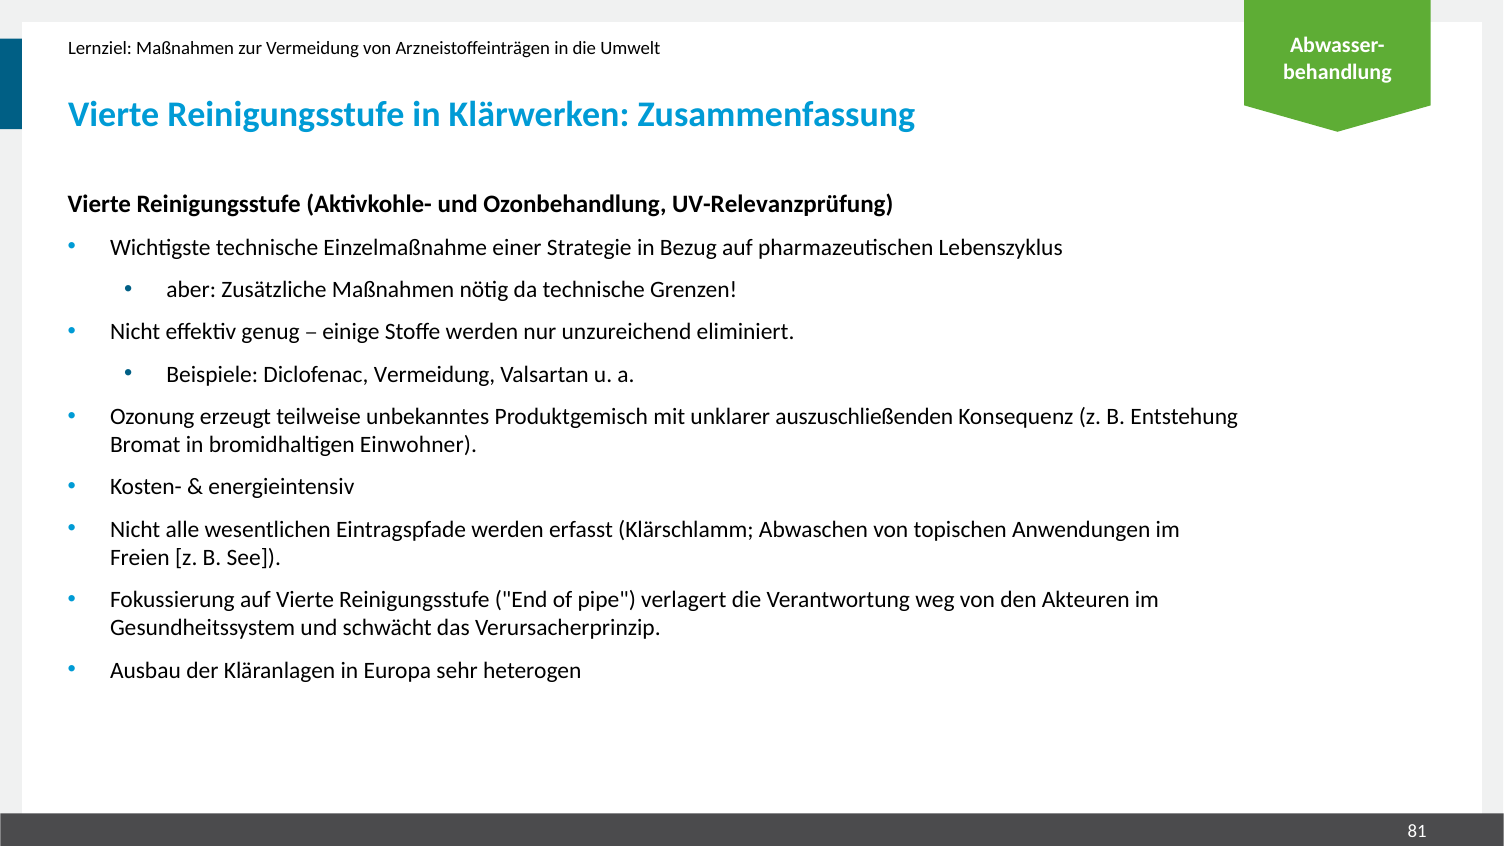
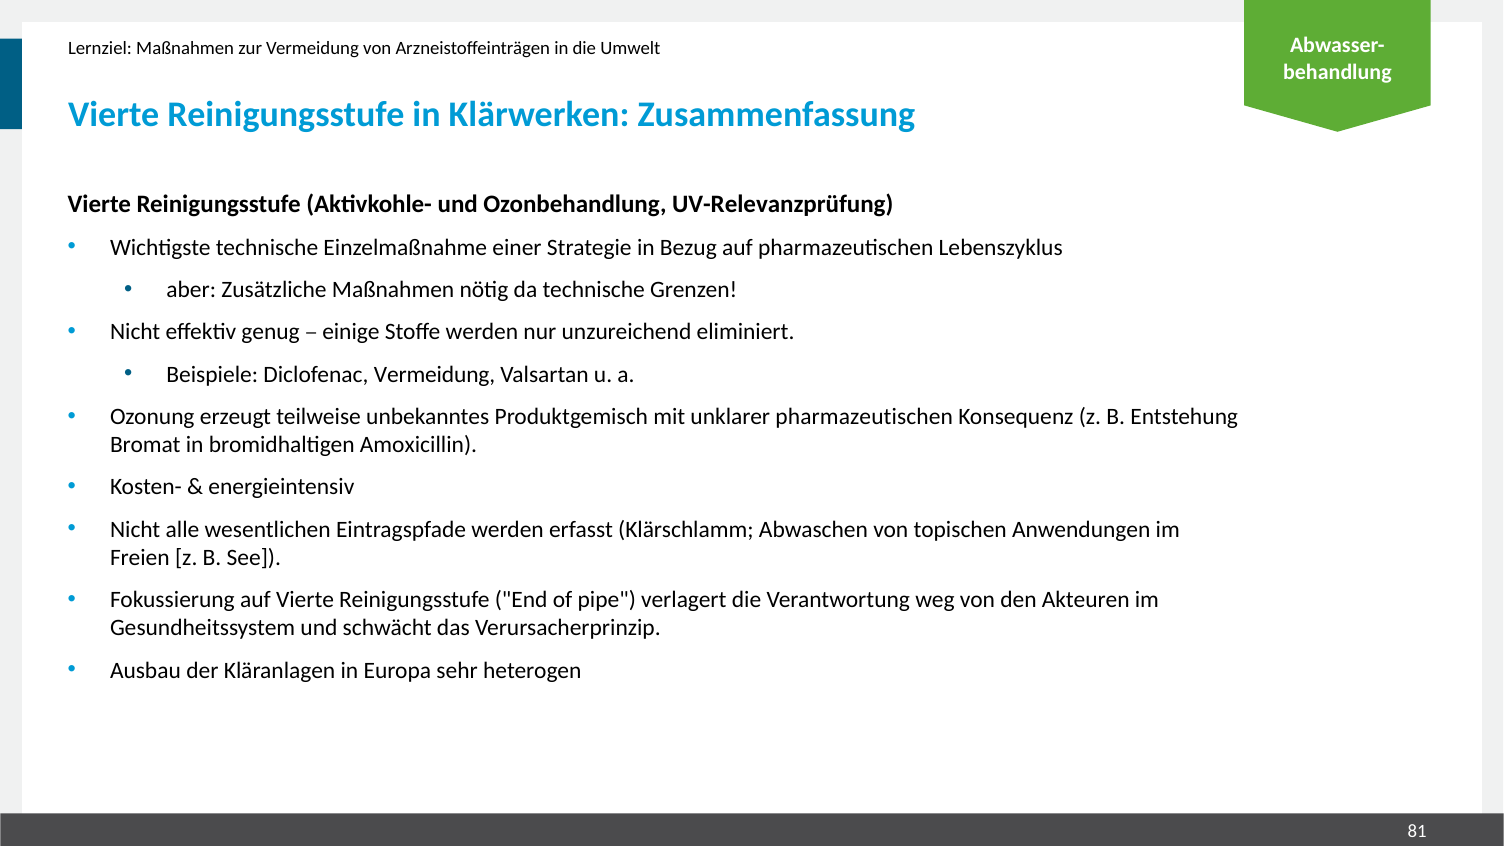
unklarer auszuschließenden: auszuschließenden -> pharmazeutischen (864, 417)
Einwohner: Einwohner -> Amoxicillin (418, 445)
